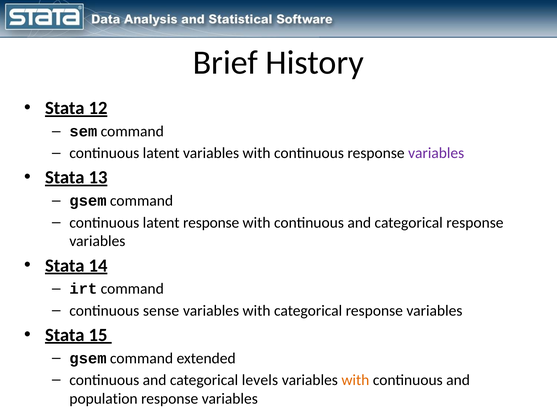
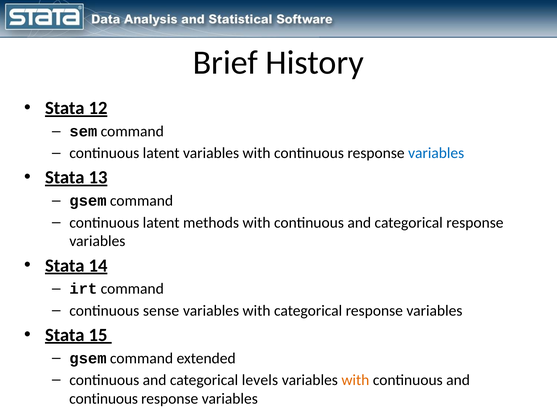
variables colour: purple -> blue (436, 153)
latent response: response -> methods (211, 222)
population: population -> continuous (104, 398)
